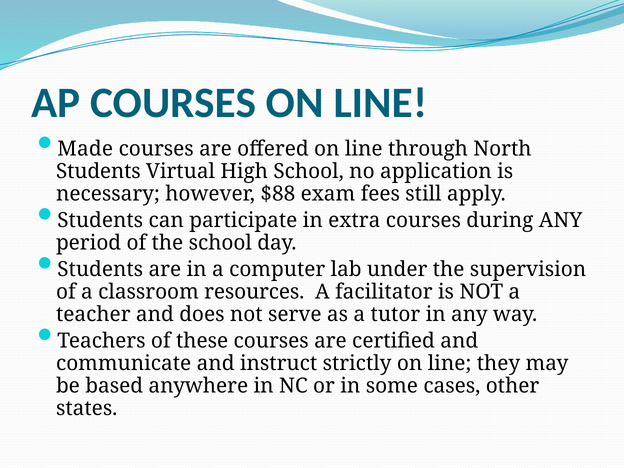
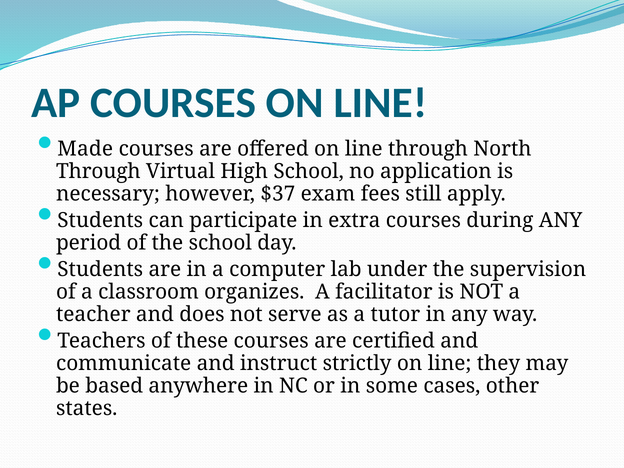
Students: Students -> Through (98, 172)
$88: $88 -> $37 (278, 194)
resources: resources -> organizes (254, 292)
